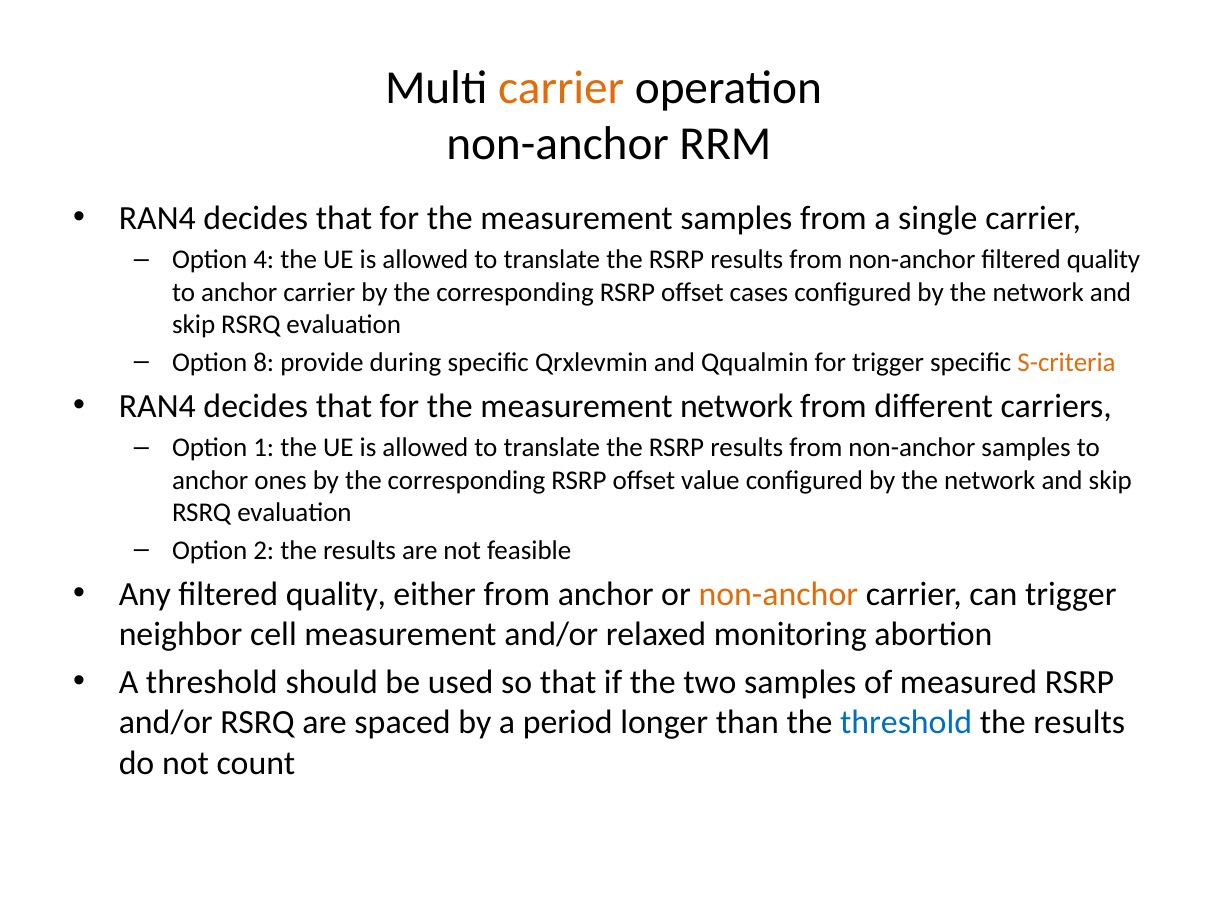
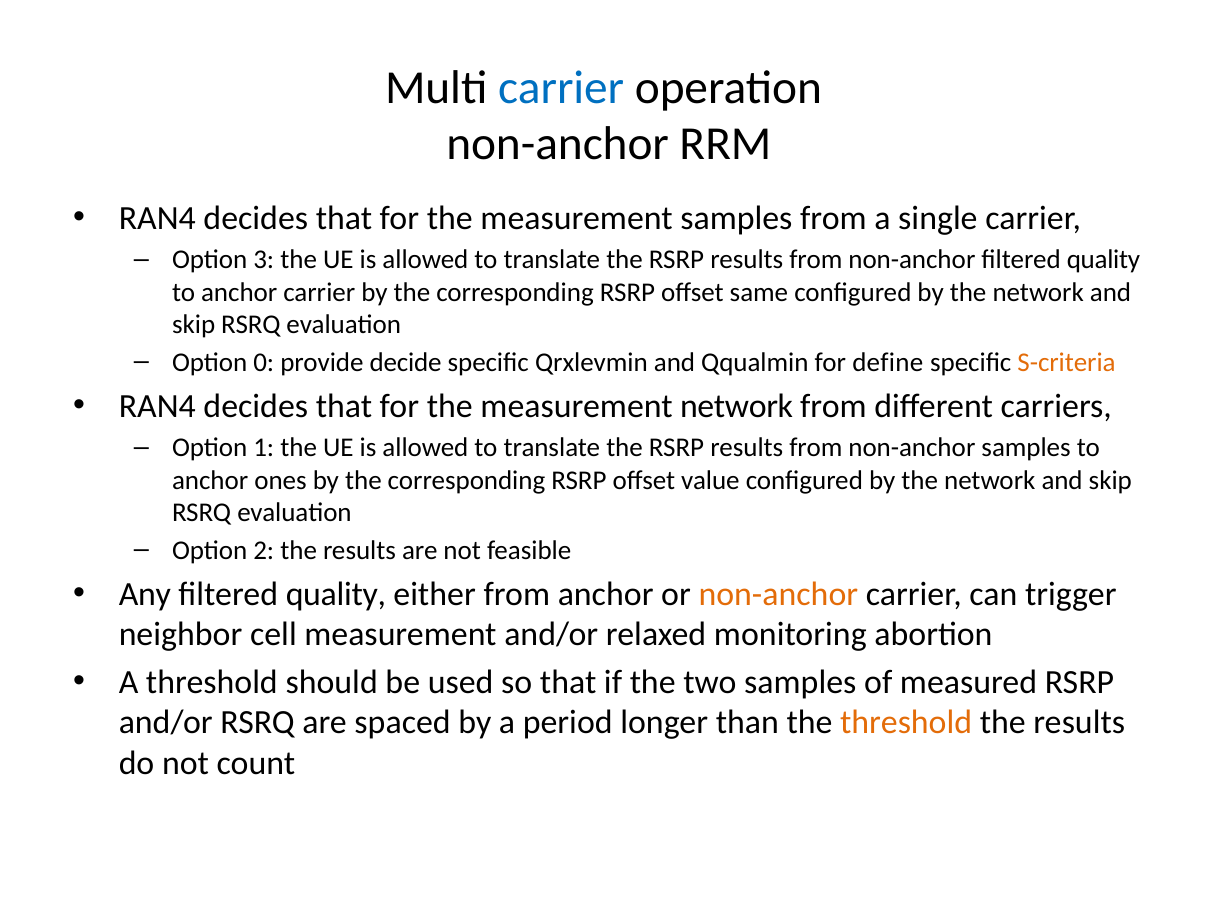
carrier colour: orange -> blue (561, 88)
4: 4 -> 3 (264, 260)
cases: cases -> same (759, 292)
8: 8 -> 0 (264, 363)
during: during -> decide (406, 363)
for trigger: trigger -> define (888, 363)
threshold colour: blue -> orange (906, 723)
